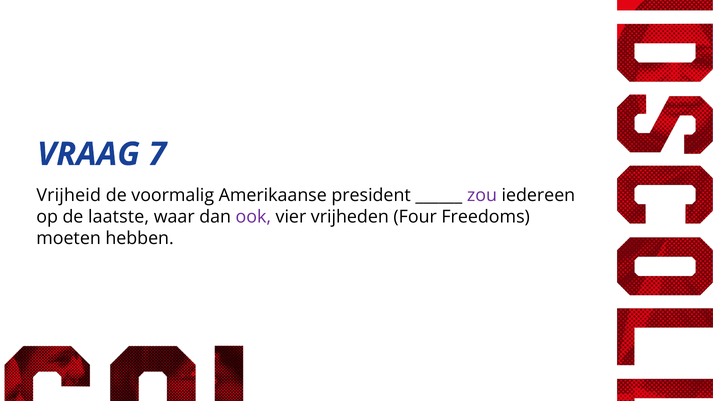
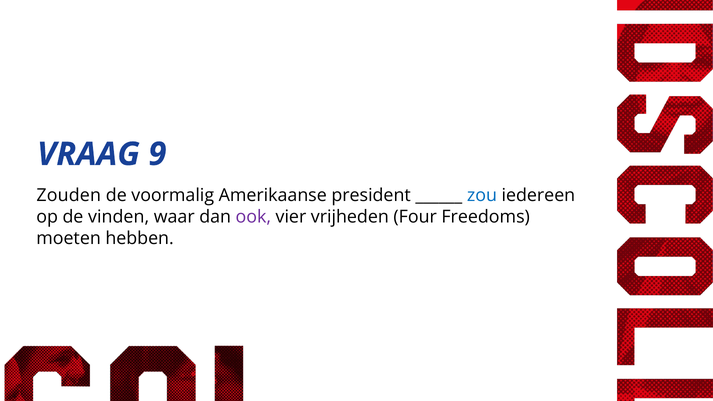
7: 7 -> 9 (157, 154)
Vrijheid: Vrijheid -> Zouden (69, 195)
zou colour: purple -> blue (482, 195)
laatste: laatste -> vinden (119, 217)
